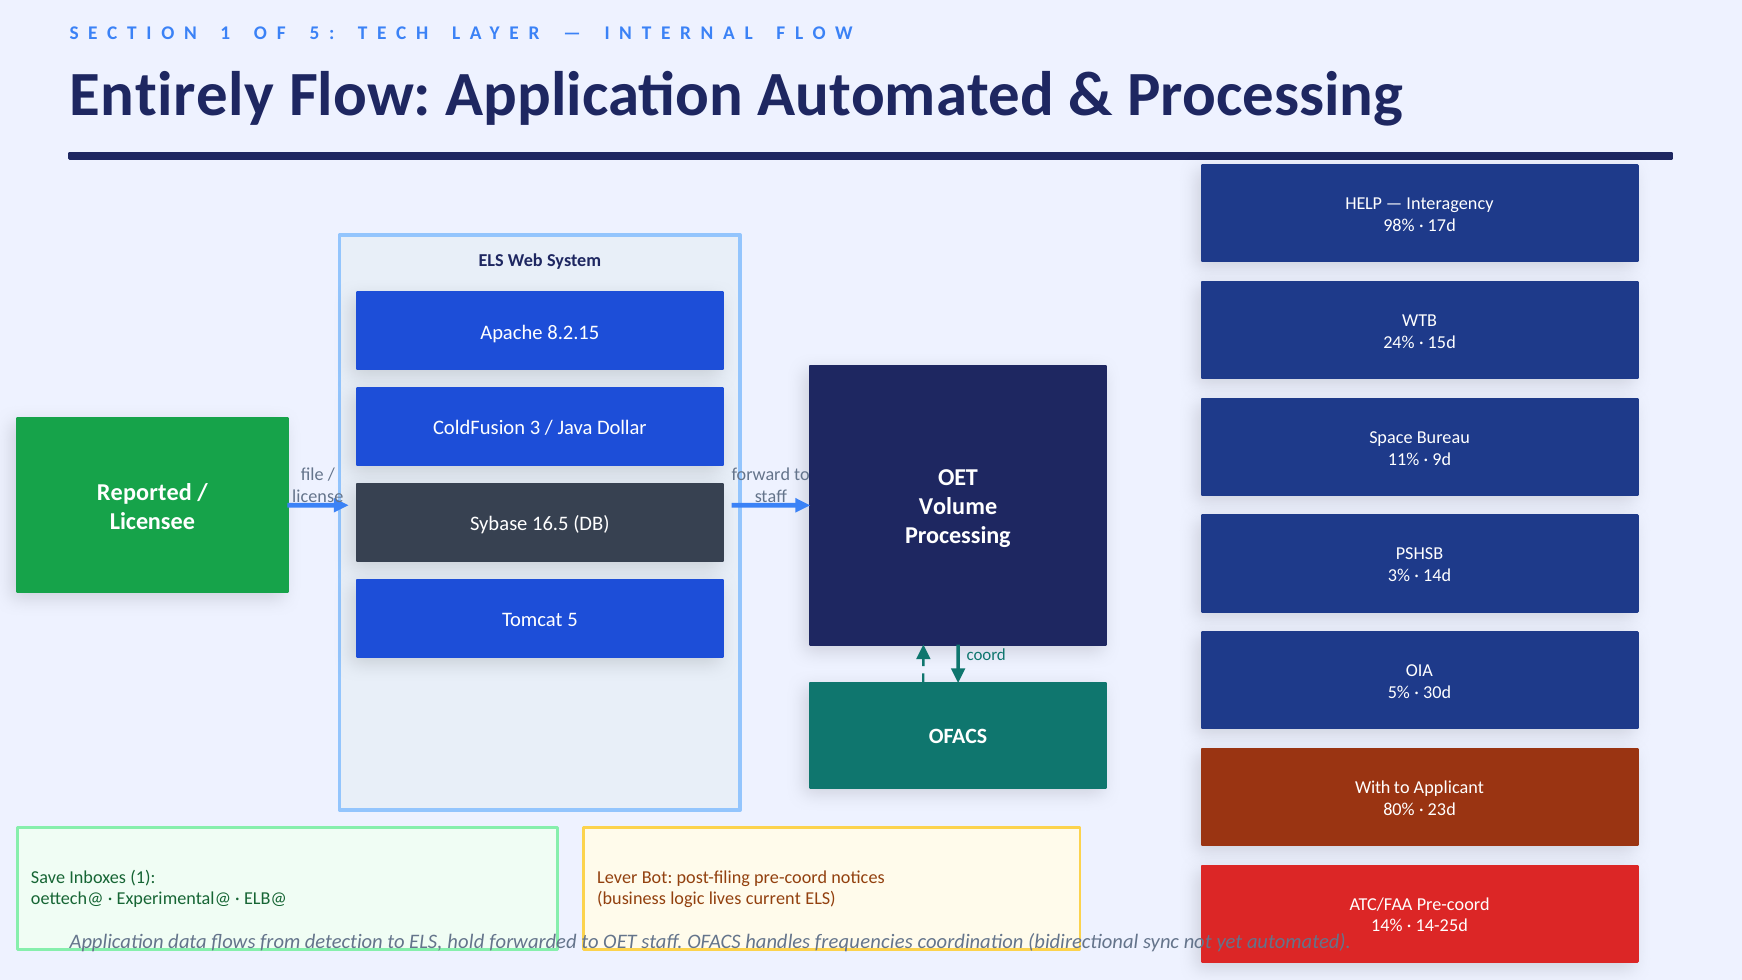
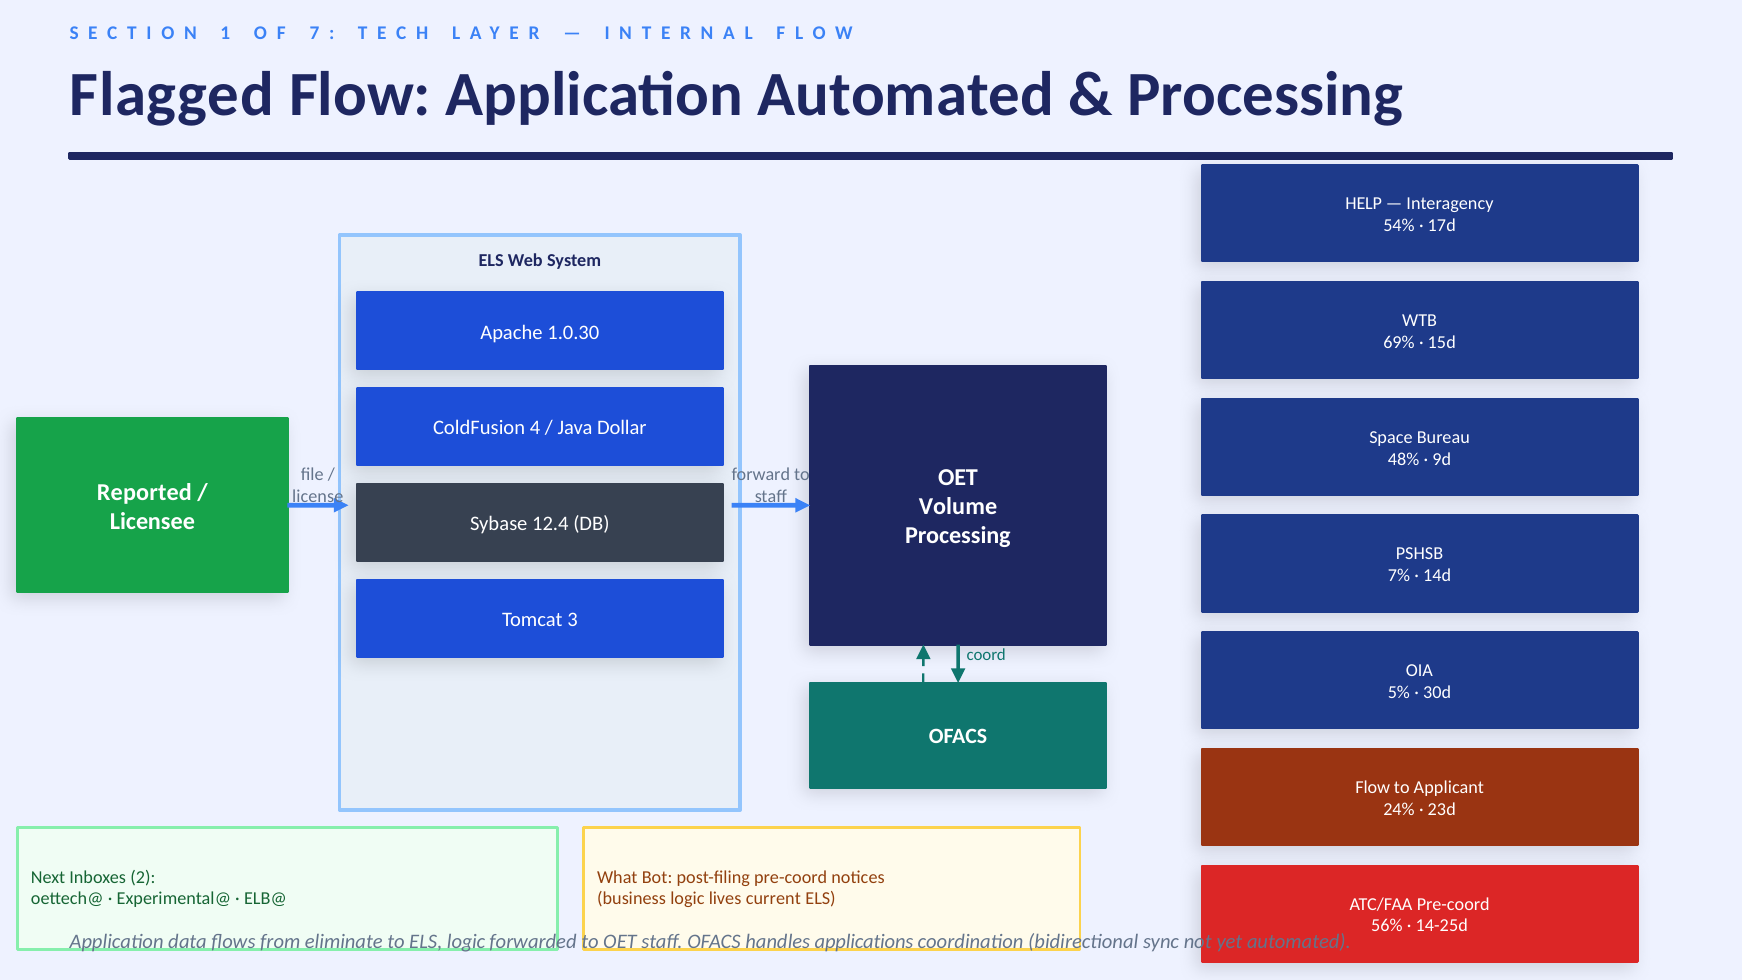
5: 5 -> 7 (314, 33)
Entirely: Entirely -> Flagged (172, 95)
98%: 98% -> 54% (1399, 226)
8.2.15: 8.2.15 -> 1.0.30 (573, 332)
24%: 24% -> 69% (1399, 342)
3: 3 -> 4 (535, 428)
11%: 11% -> 48% (1404, 459)
16.5: 16.5 -> 12.4 (550, 524)
3%: 3% -> 7% (1399, 576)
Tomcat 5: 5 -> 3 (573, 620)
With: With -> Flow (1373, 787)
80%: 80% -> 24% (1399, 809)
Save: Save -> Next (48, 877)
Inboxes 1: 1 -> 2 (143, 877)
Lever: Lever -> What (617, 877)
14%: 14% -> 56% (1387, 926)
detection: detection -> eliminate (344, 941)
ELS hold: hold -> logic (466, 941)
frequencies: frequencies -> applications (864, 941)
